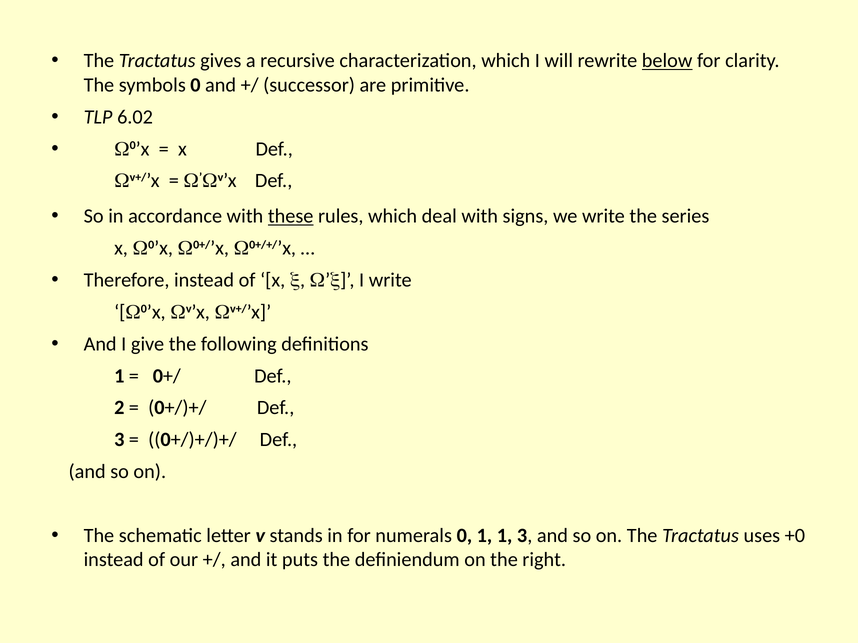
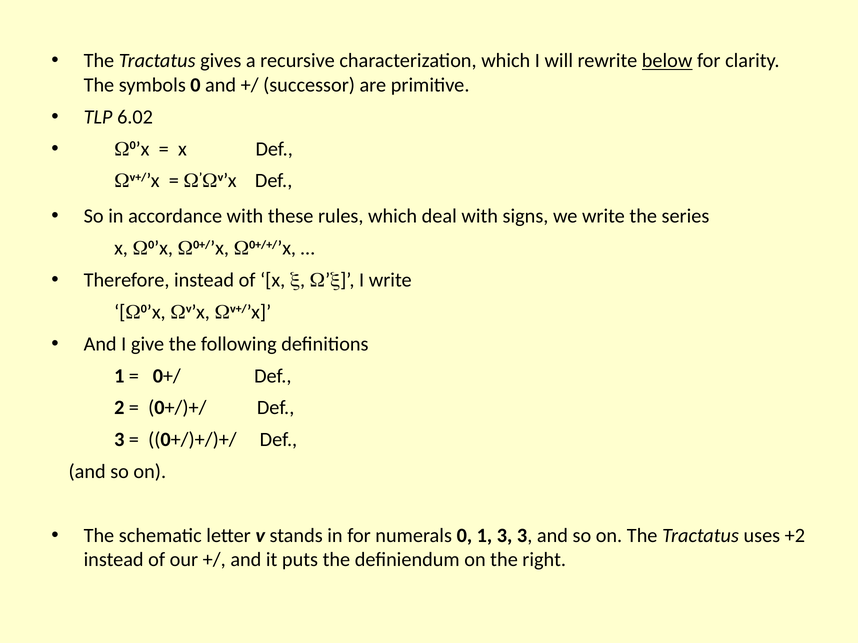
these underline: present -> none (291, 216)
1 1: 1 -> 3 (505, 536)
+0: +0 -> +2 (795, 536)
